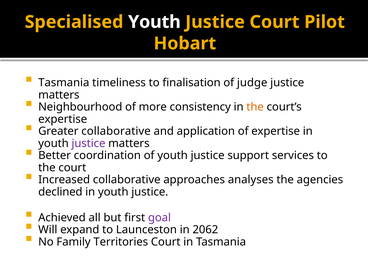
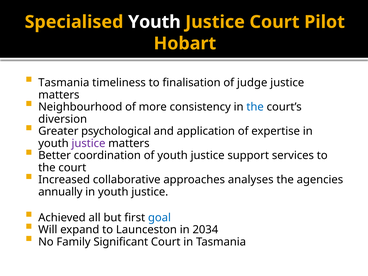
the colour: orange -> blue (255, 107)
expertise: expertise -> diversion (63, 119)
Greater collaborative: collaborative -> psychological (116, 131)
declined: declined -> annually (60, 192)
goal colour: purple -> blue (159, 218)
2062: 2062 -> 2034 (205, 230)
Territories: Territories -> Significant (121, 242)
